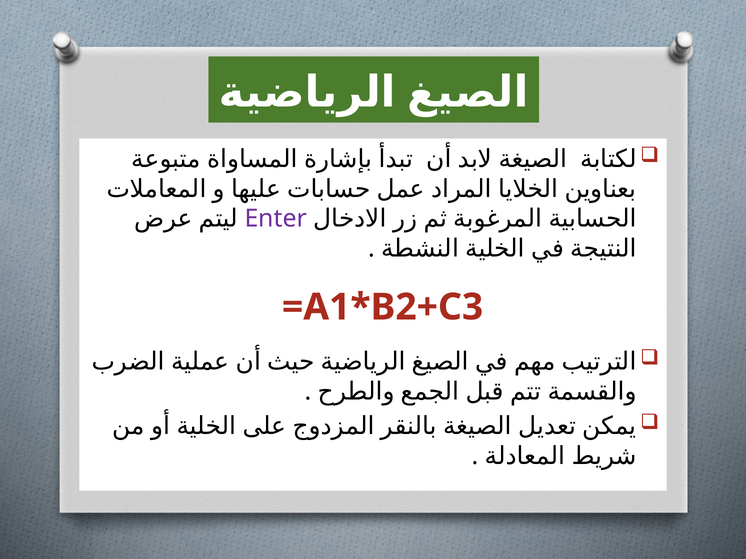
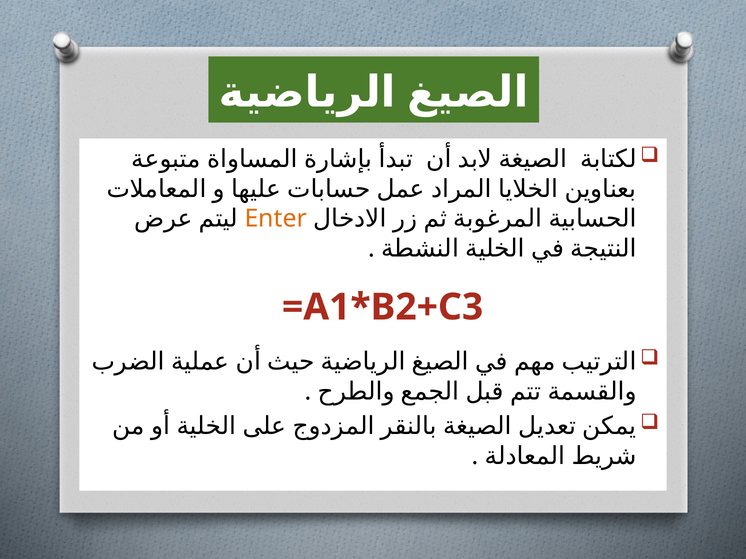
Enter colour: purple -> orange (276, 219)
